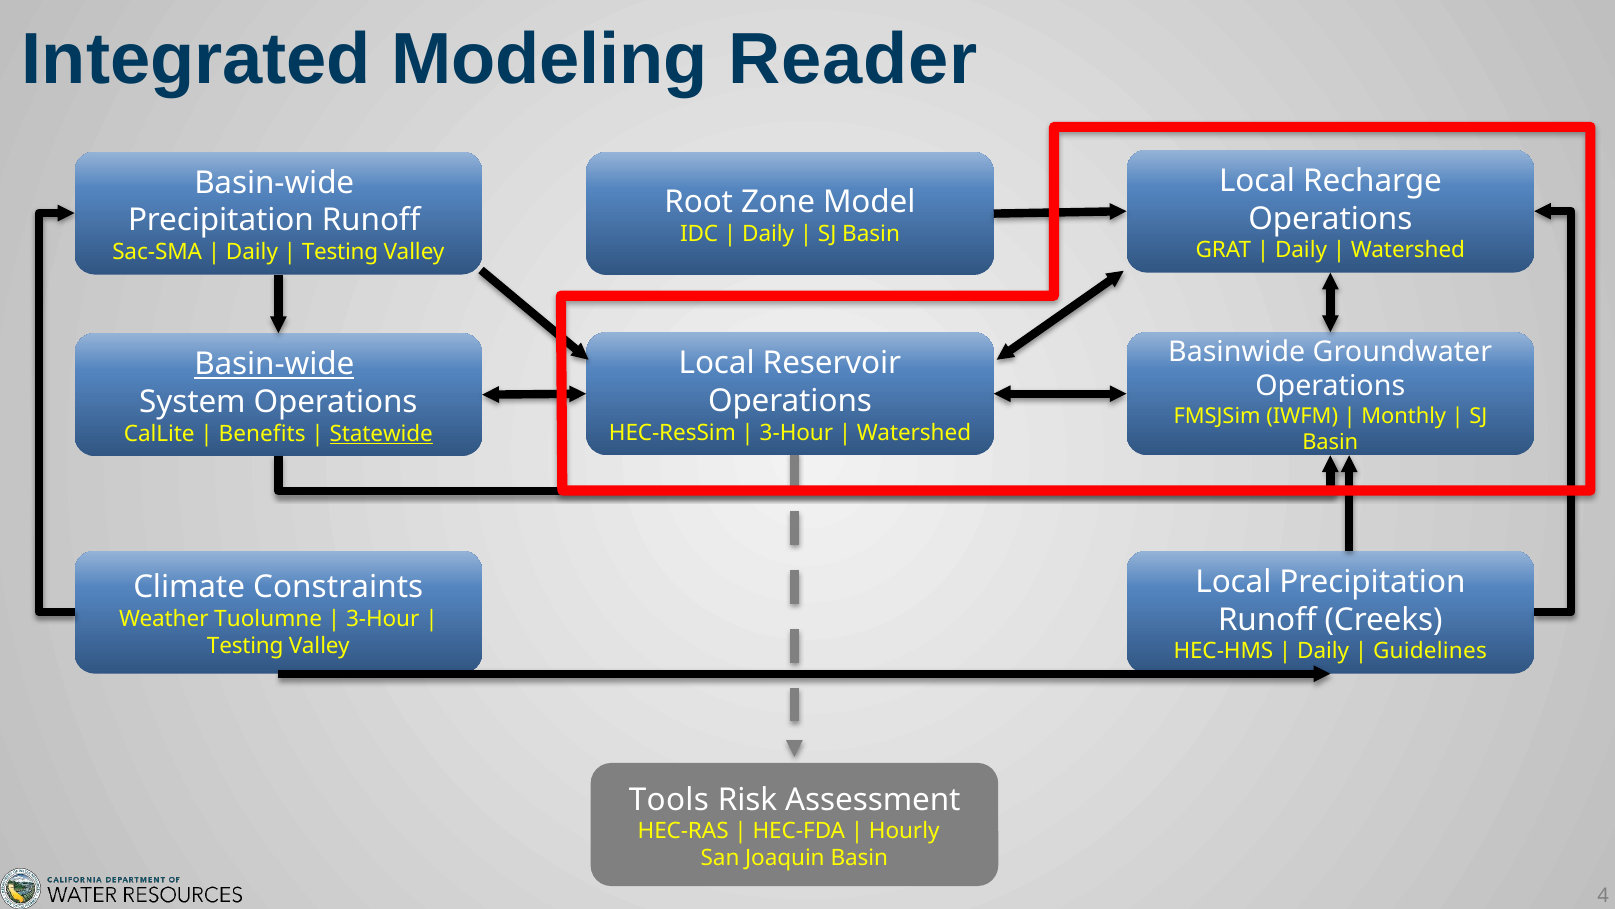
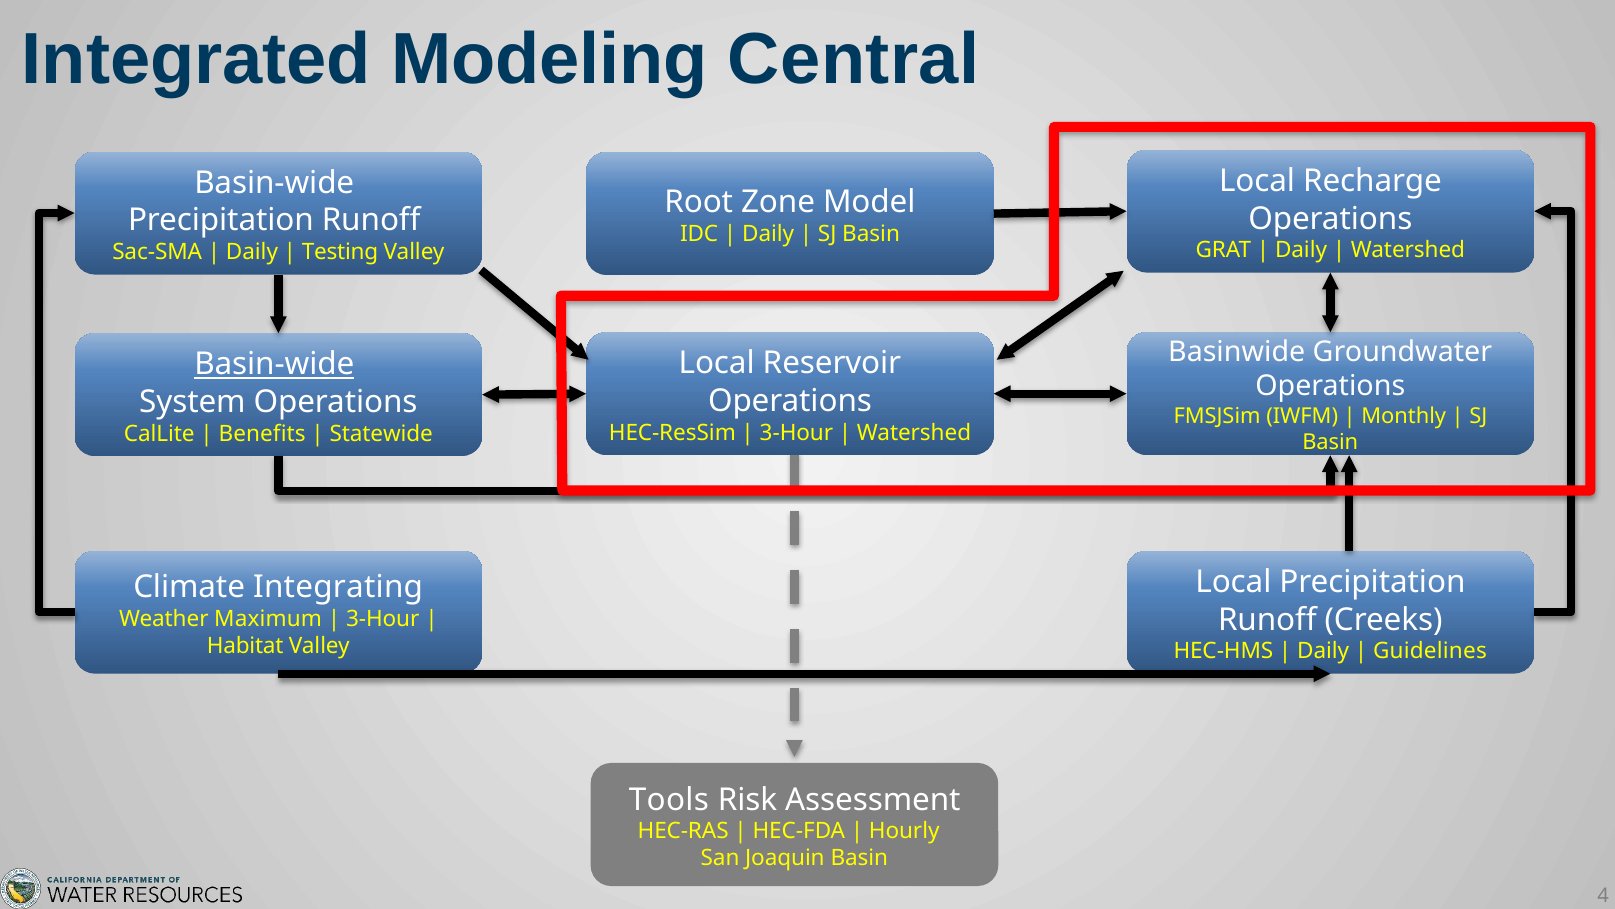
Reader: Reader -> Central (854, 59)
Statewide underline: present -> none (381, 434)
Constraints: Constraints -> Integrating (338, 587)
Tuolumne: Tuolumne -> Maximum (268, 619)
Testing: Testing -> Habitat (245, 646)
